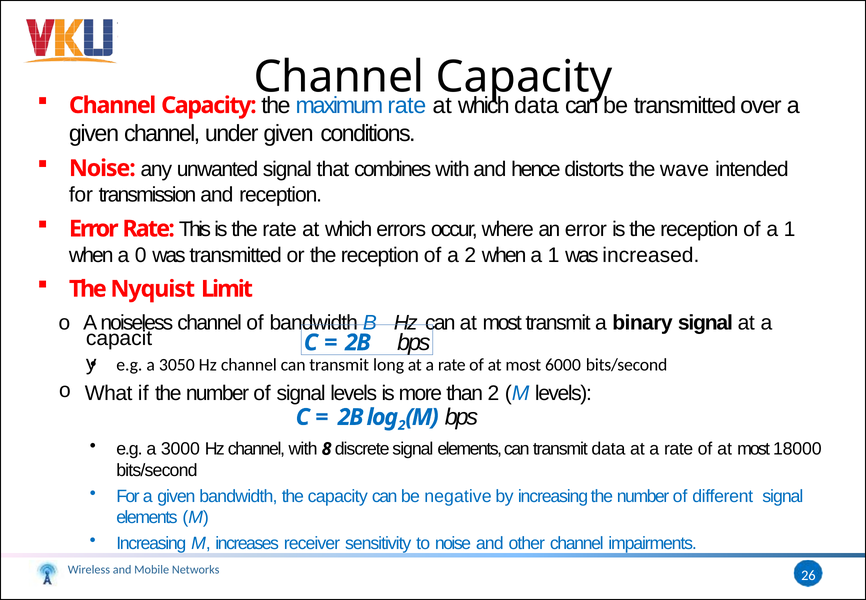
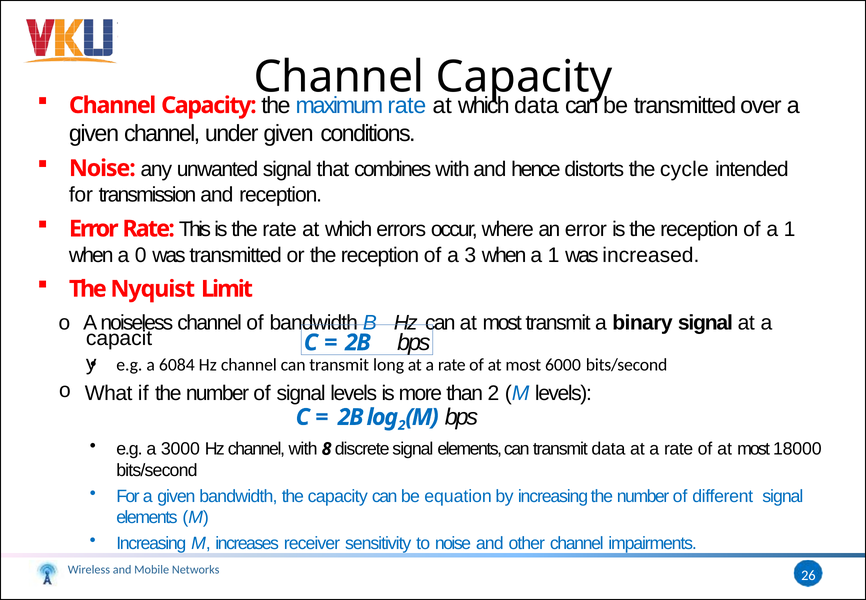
wave: wave -> cycle (684, 169)
a 2: 2 -> 3 (470, 255)
3050: 3050 -> 6084 (177, 364)
negative: negative -> equation (458, 496)
